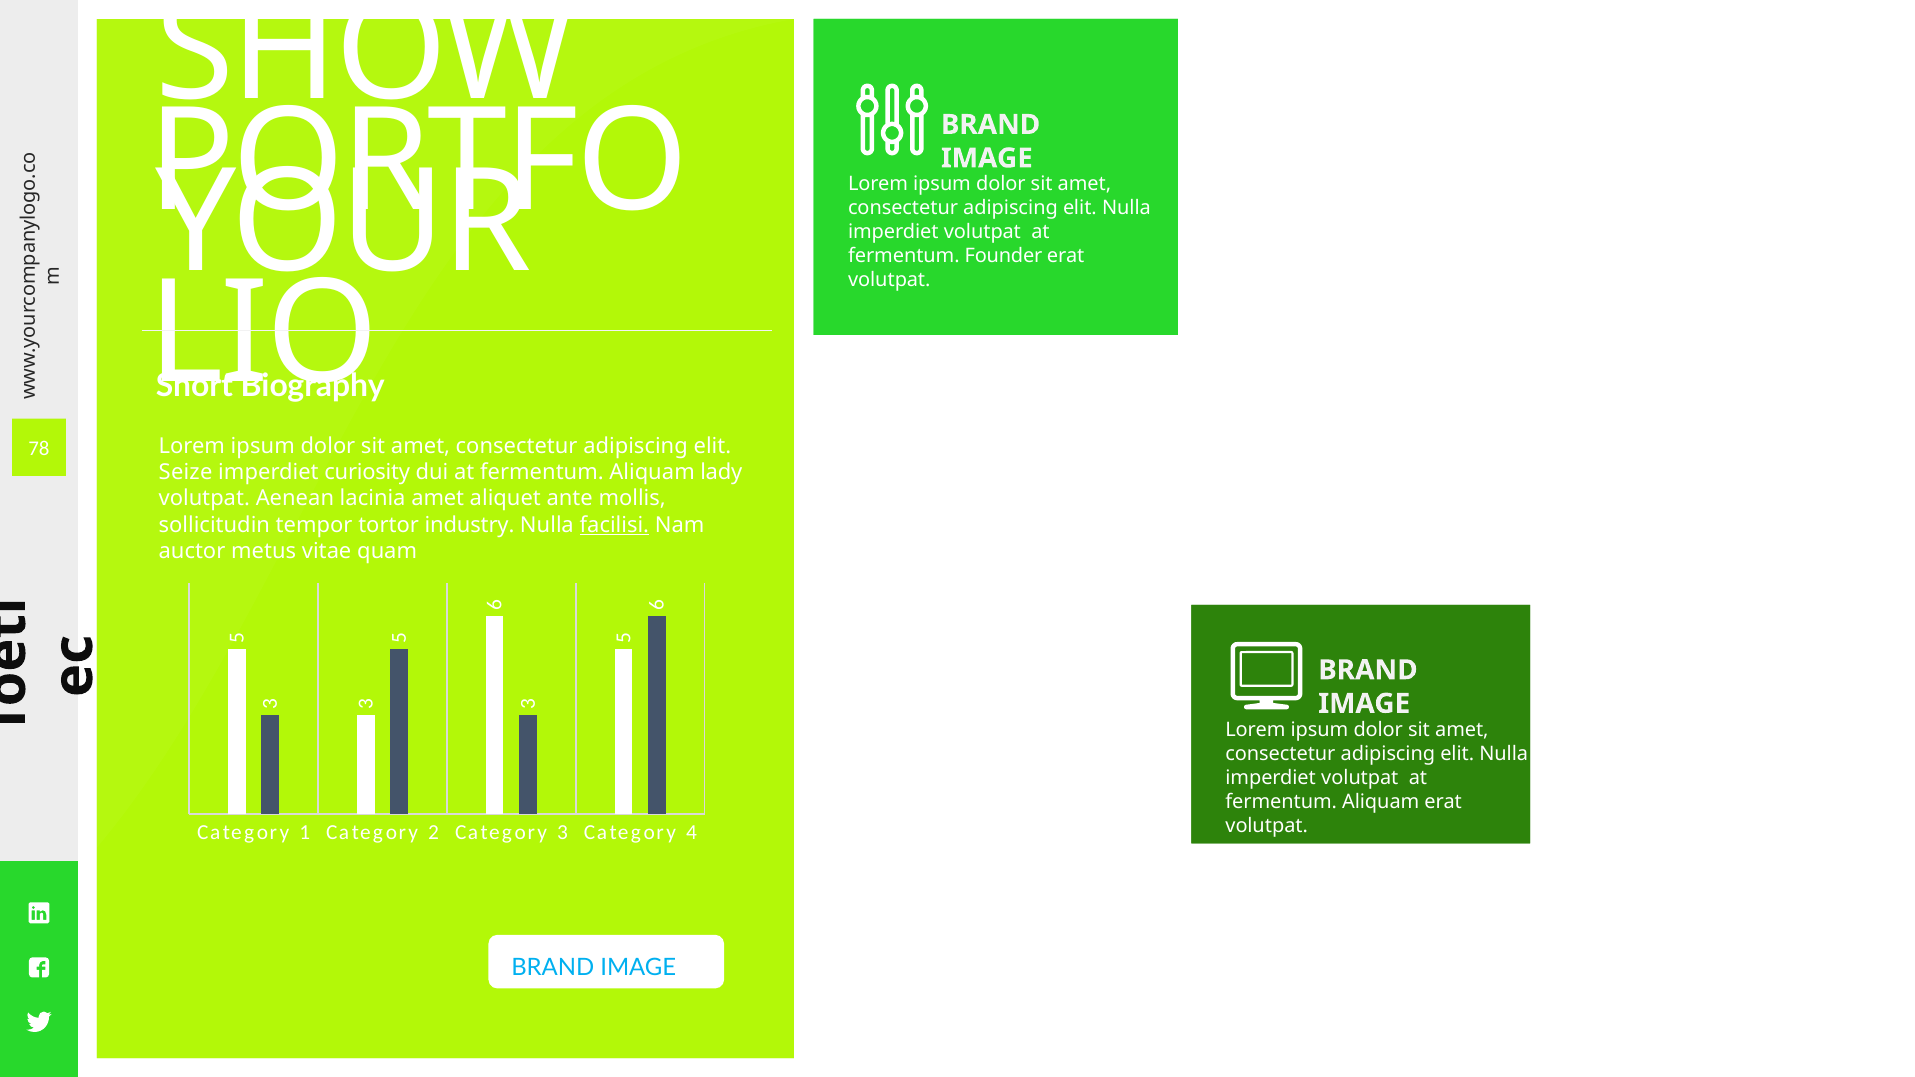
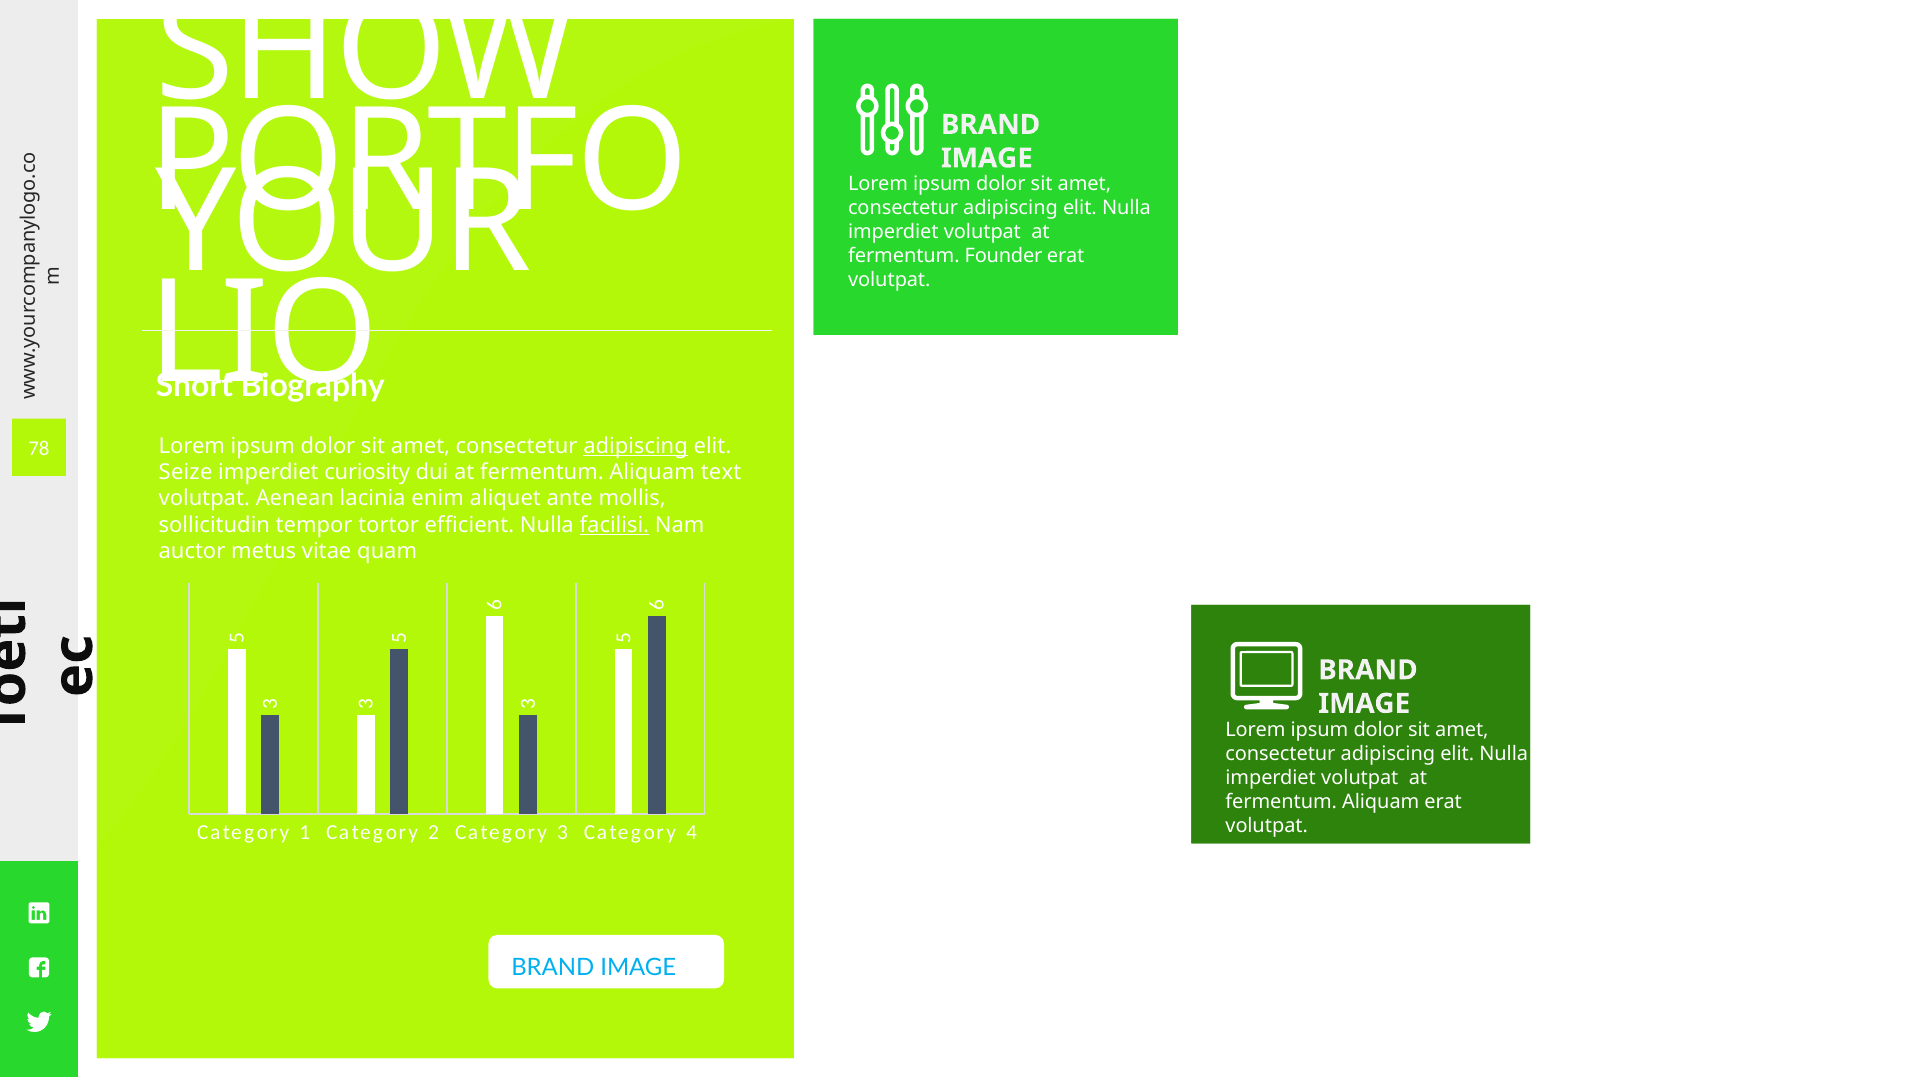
adipiscing underline: none -> present (636, 446)
lady: lady -> text (721, 472)
lacinia amet: amet -> enim (438, 499)
industry: industry -> efficient (469, 525)
